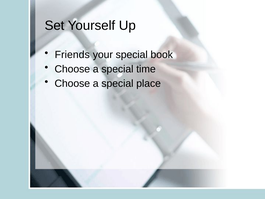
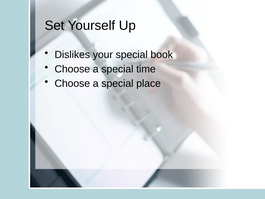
Friends: Friends -> Dislikes (72, 55)
